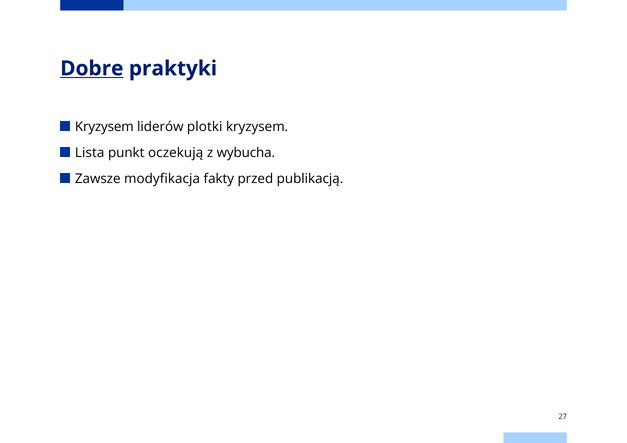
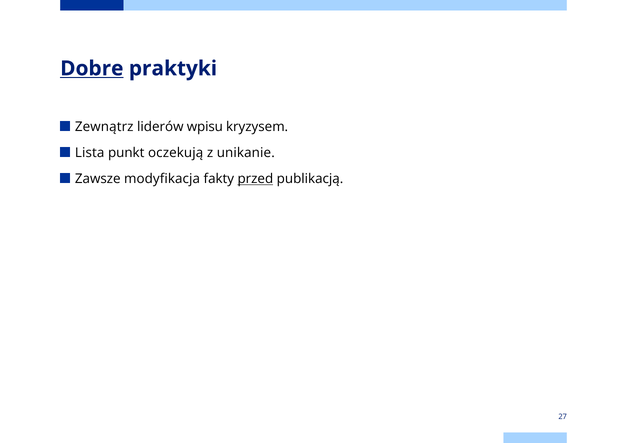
Kryzysem: Kryzysem -> Zewnątrz (104, 127)
plotki: plotki -> wpisu (205, 127)
wybucha: wybucha -> unikanie (246, 153)
przed underline: none -> present (255, 179)
